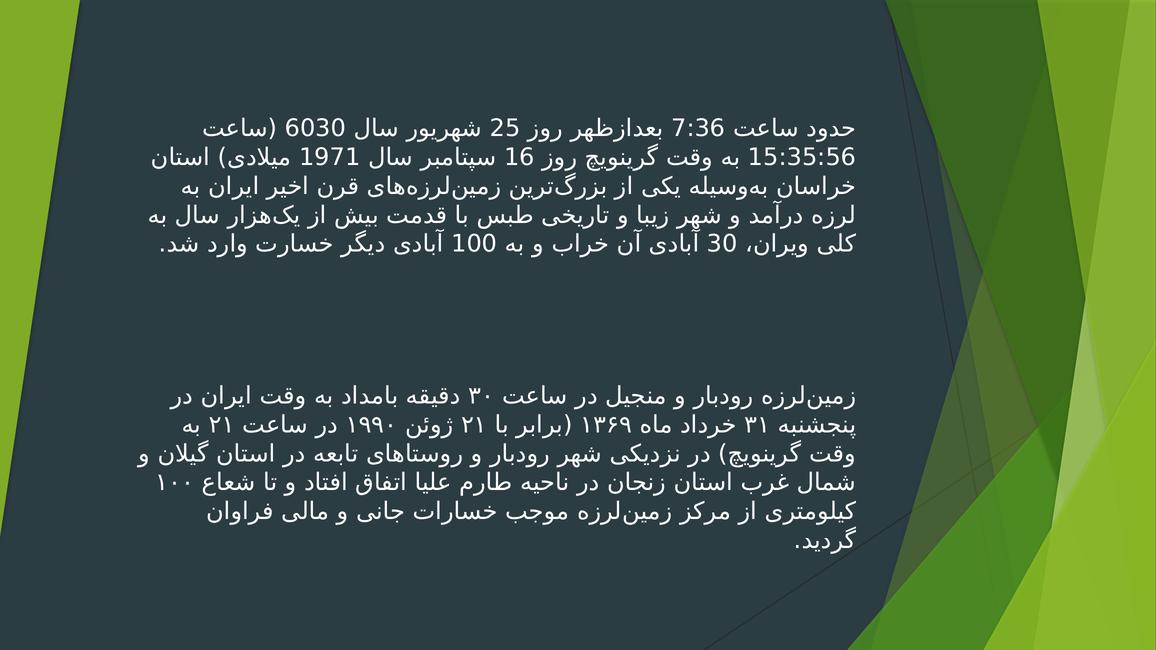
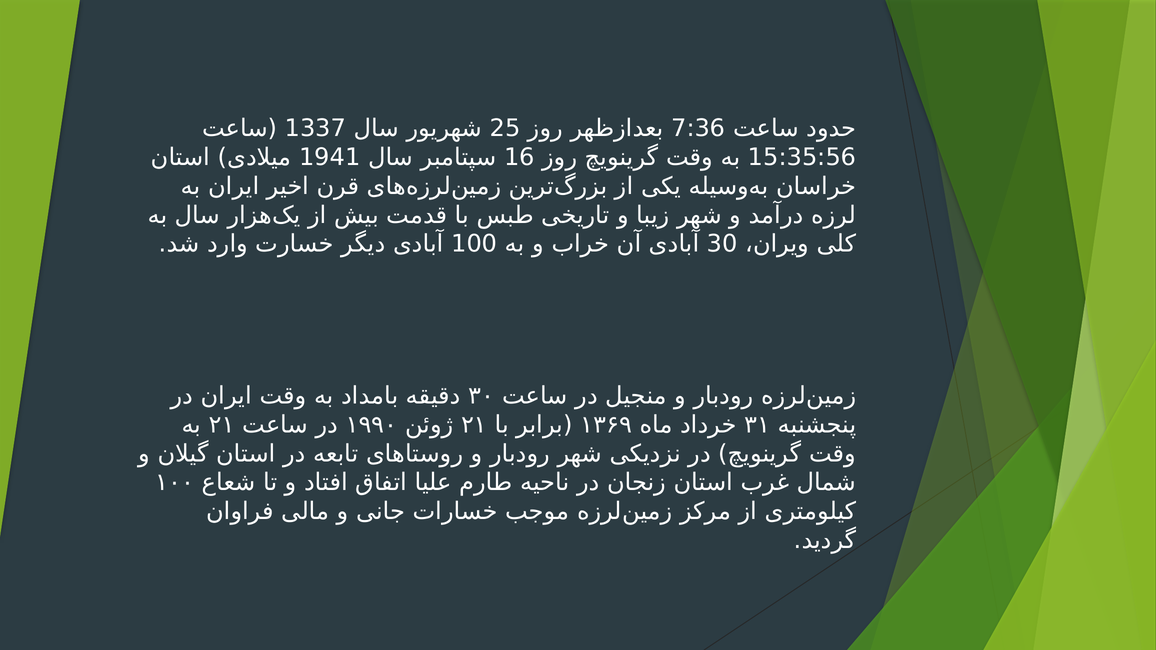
6030: 6030 -> 1337 (315, 128)
1971: 1971 -> 1941 (330, 157)
